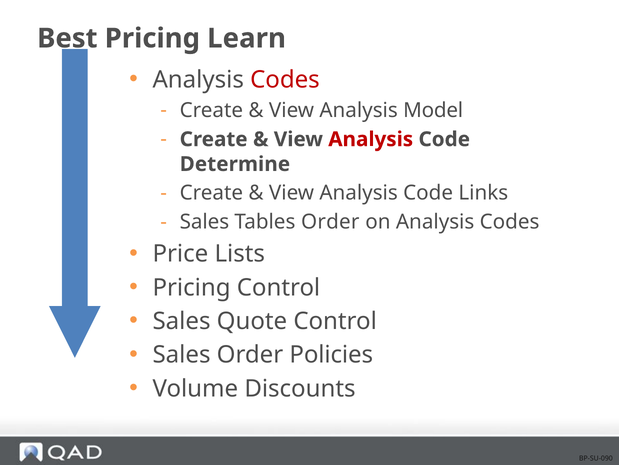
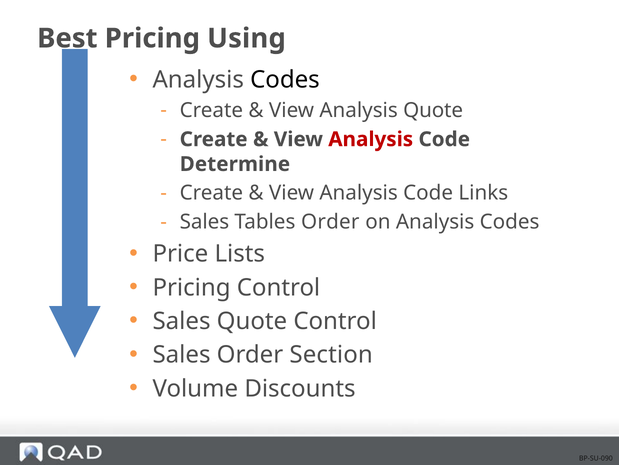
Learn: Learn -> Using (246, 38)
Codes colour: red -> black (285, 80)
Analysis Model: Model -> Quote (433, 110)
Policies: Policies -> Section (331, 354)
